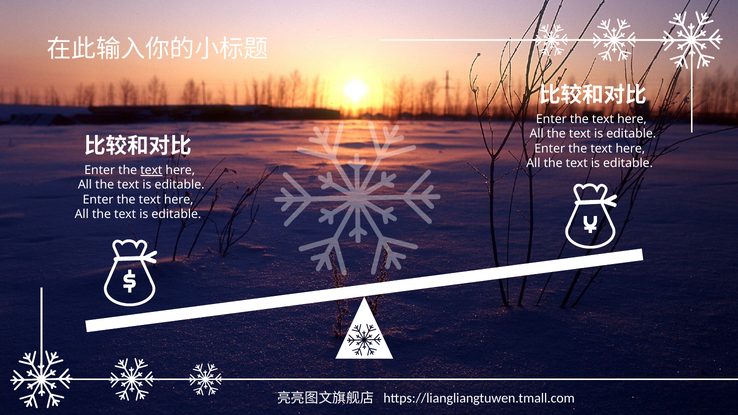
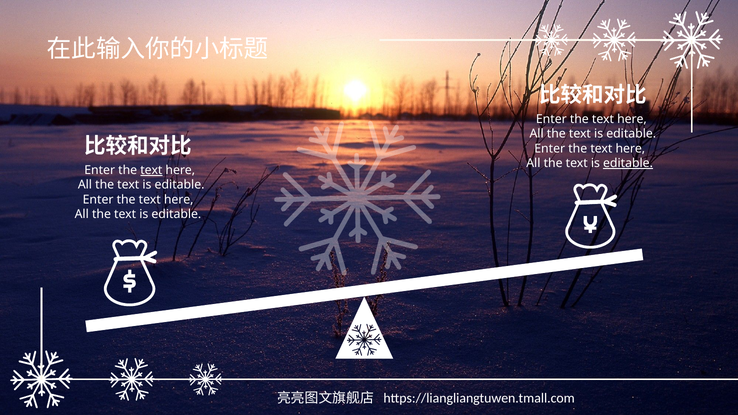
editable underline: none -> present (628, 163)
